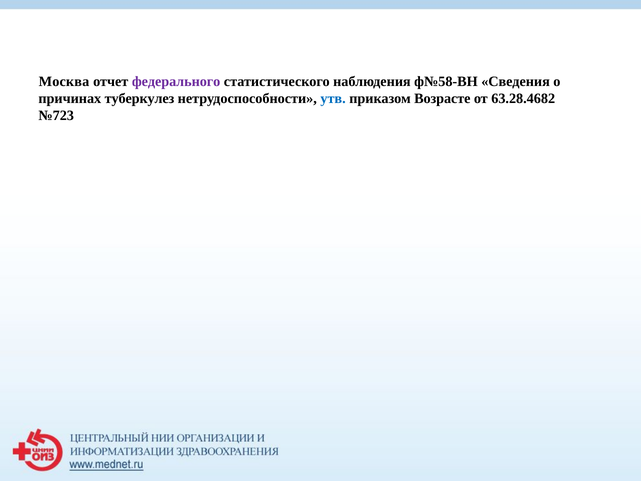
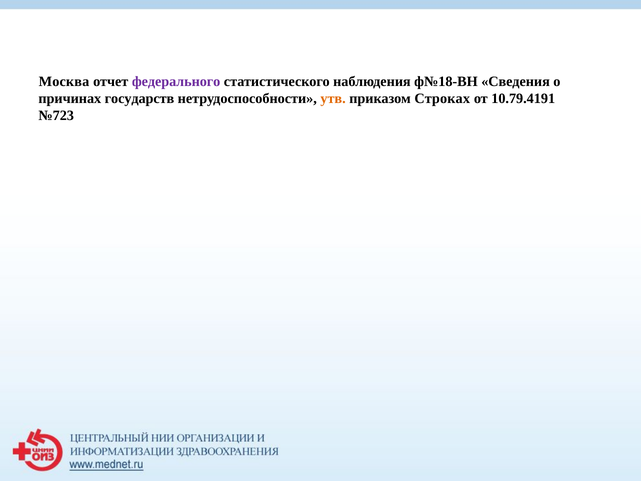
ф№58-ВН: ф№58-ВН -> ф№18-ВН (446, 81)
туберкулез: туберкулез -> государств (139, 99)
утв colour: blue -> orange (333, 99)
Возрасте: Возрасте -> Строках (442, 99)
63.28.4682: 63.28.4682 -> 10.79.4191 (523, 99)
